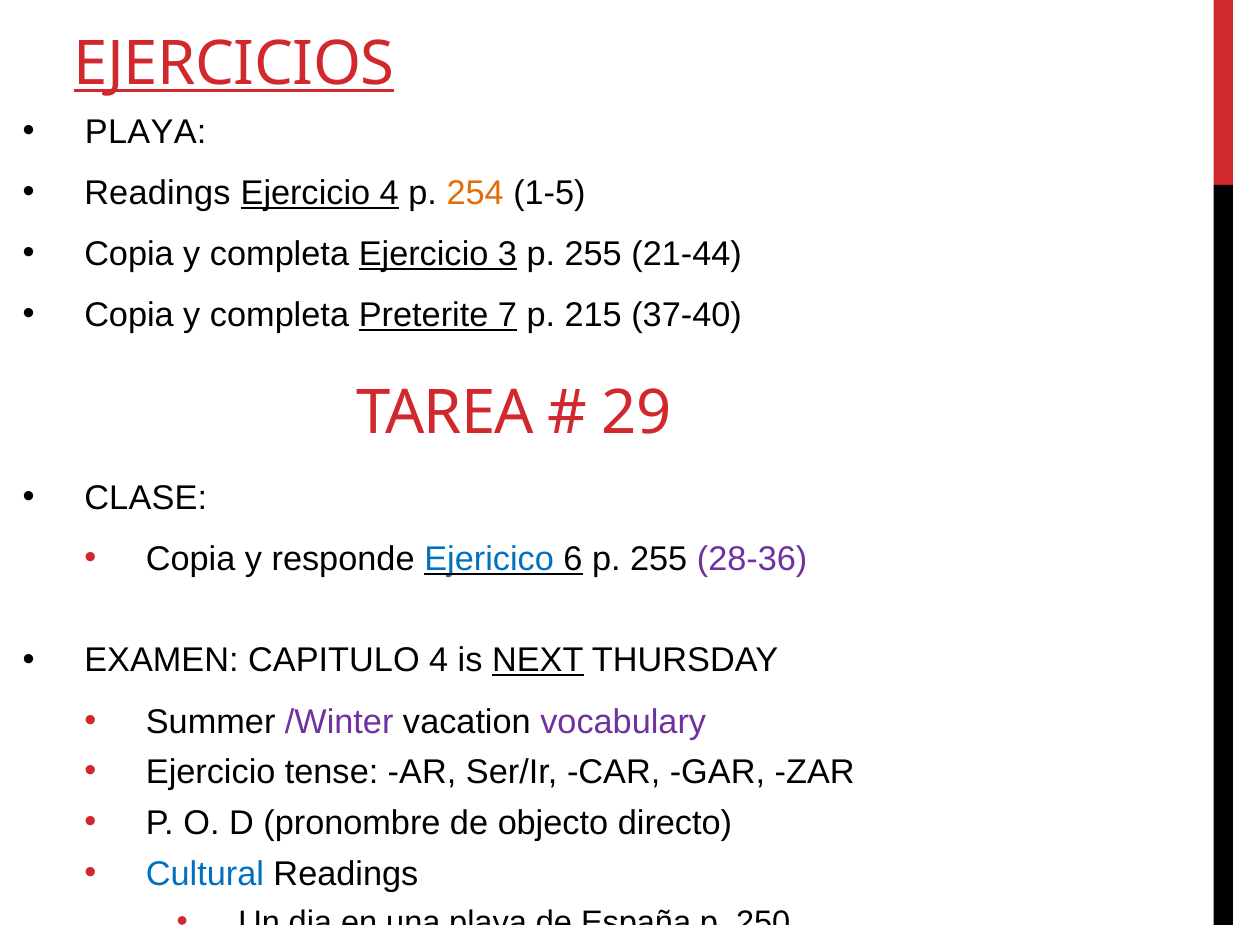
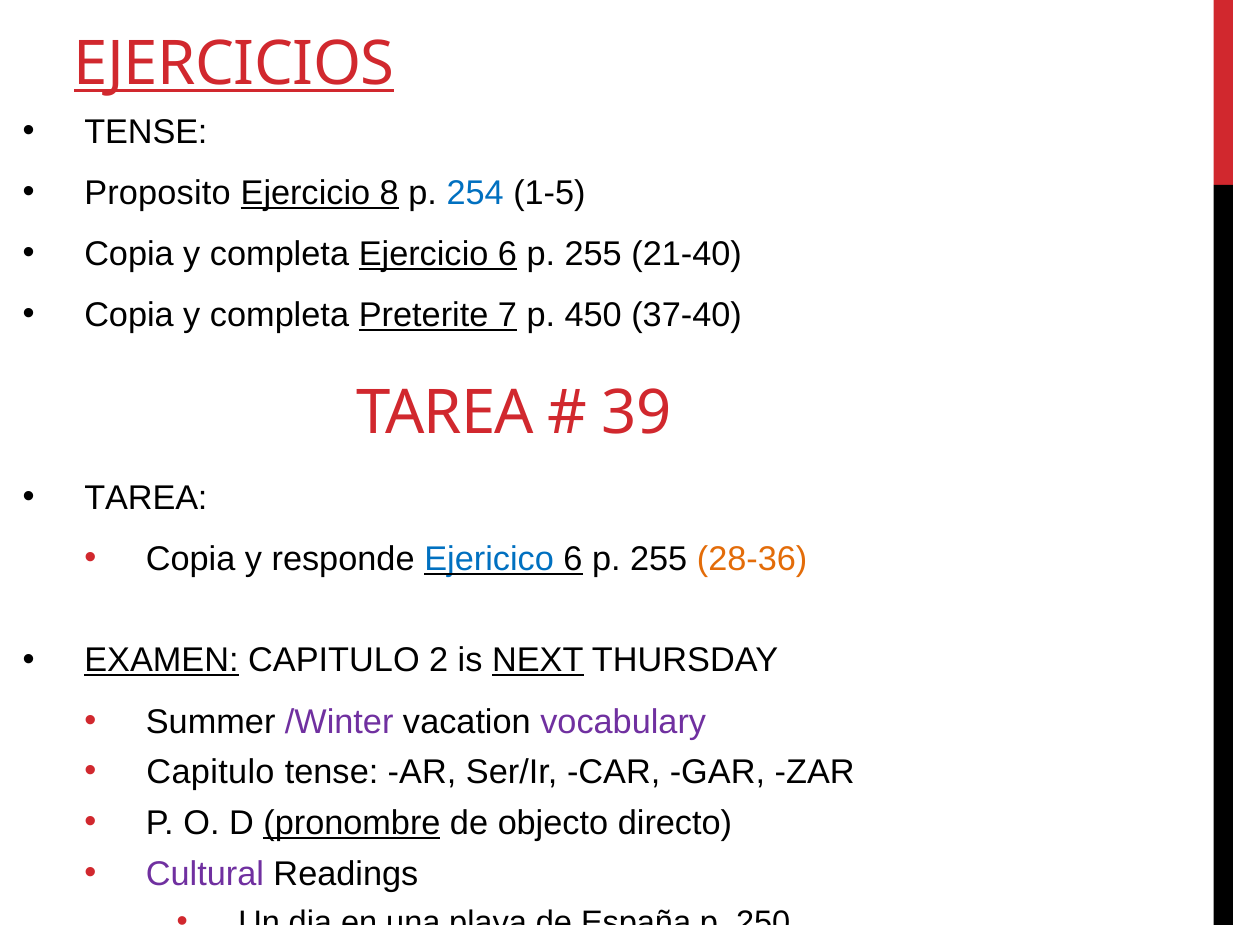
PLAYA: PLAYA -> TENSE (146, 132)
Readings: Readings -> Proposito (157, 193)
Ejercicio 4: 4 -> 8 (389, 193)
254 colour: orange -> blue (475, 193)
Ejercicio 3: 3 -> 6 (507, 254)
21-44: 21-44 -> 21-40 (687, 254)
215: 215 -> 450 (593, 315)
29: 29 -> 39 (636, 413)
CLASE: CLASE -> TAREA (146, 498)
28-36 colour: purple -> orange (752, 559)
EXAMEN underline: none -> present (161, 660)
CAPITULO 4: 4 -> 2 (439, 660)
Ejercicio: Ejercicio -> Capitulo (211, 772)
pronombre underline: none -> present (352, 823)
Cultural colour: blue -> purple (205, 874)
